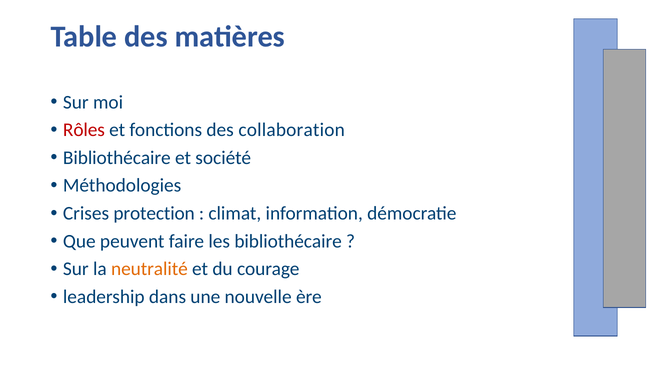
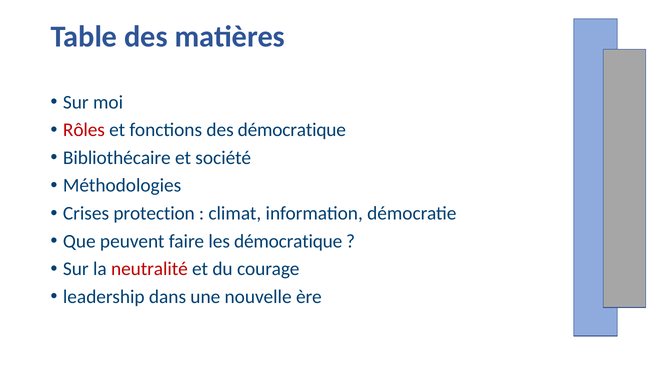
des collaboration: collaboration -> démocratique (292, 130)
les bibliothécaire: bibliothécaire -> démocratique (288, 241)
neutralité colour: orange -> red (149, 269)
